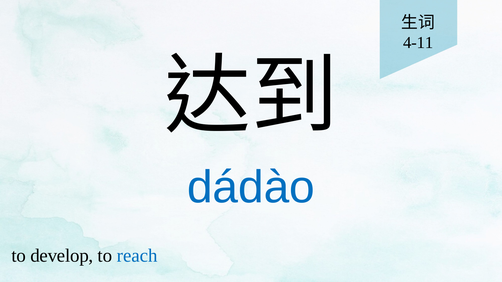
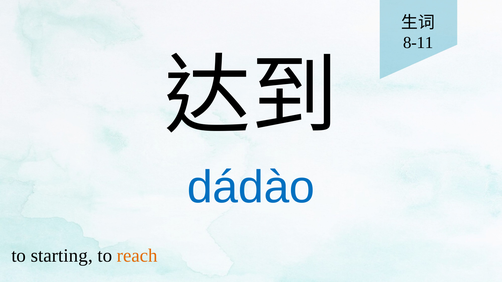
4-11: 4-11 -> 8-11 (418, 43)
develop: develop -> starting (62, 256)
reach colour: blue -> orange (137, 256)
